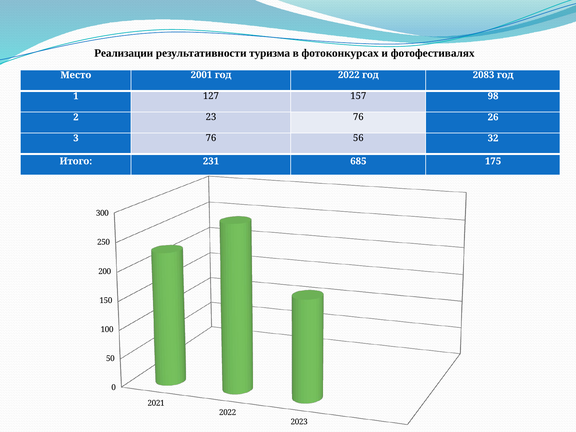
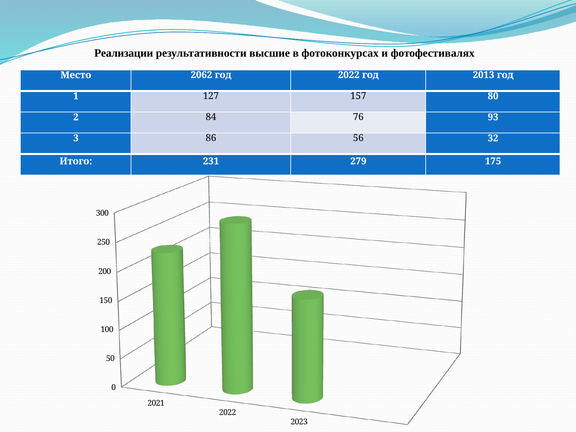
туризма: туризма -> высшие (270, 53)
2001: 2001 -> 2062 (201, 75)
2083: 2083 -> 2013 (484, 75)
98: 98 -> 80 (493, 96)
23: 23 -> 84 (211, 117)
26: 26 -> 93 (493, 117)
3 76: 76 -> 86 (211, 138)
685: 685 -> 279 (358, 161)
